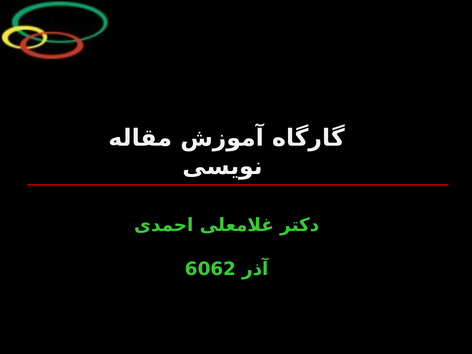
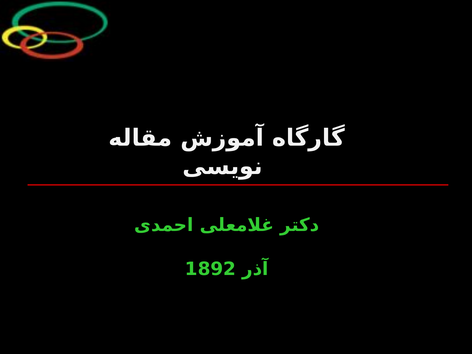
6062: 6062 -> 1892 (210, 269)
